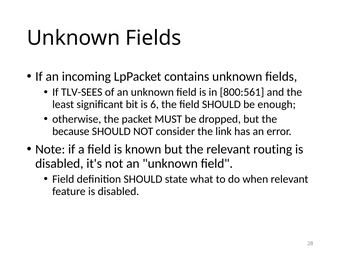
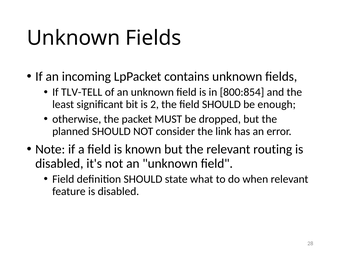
TLV-SEES: TLV-SEES -> TLV-TELL (82, 92)
800:561: 800:561 -> 800:854 (242, 92)
6: 6 -> 2 (155, 104)
because: because -> planned (71, 131)
